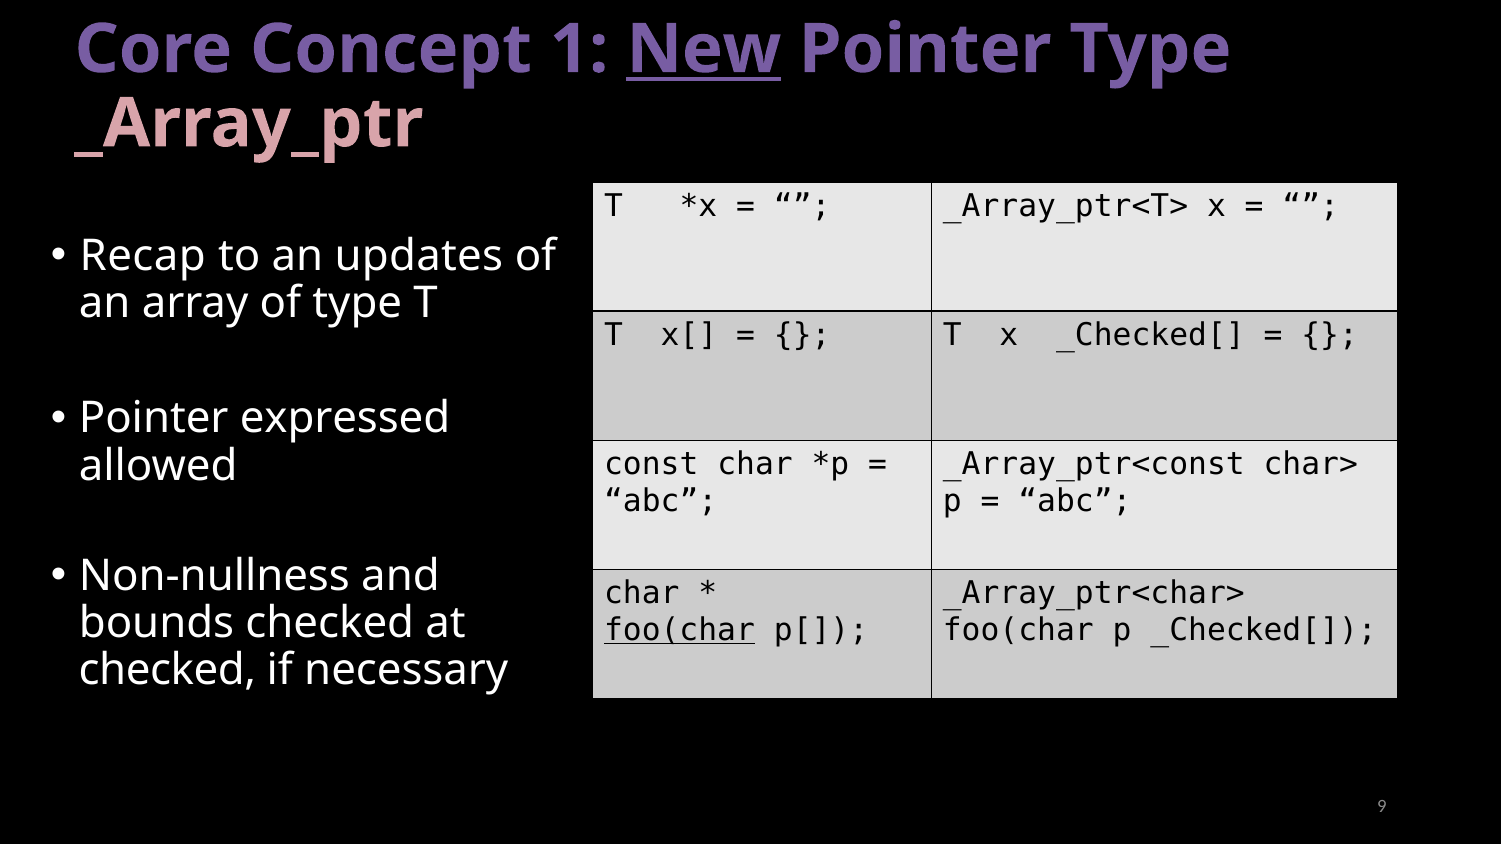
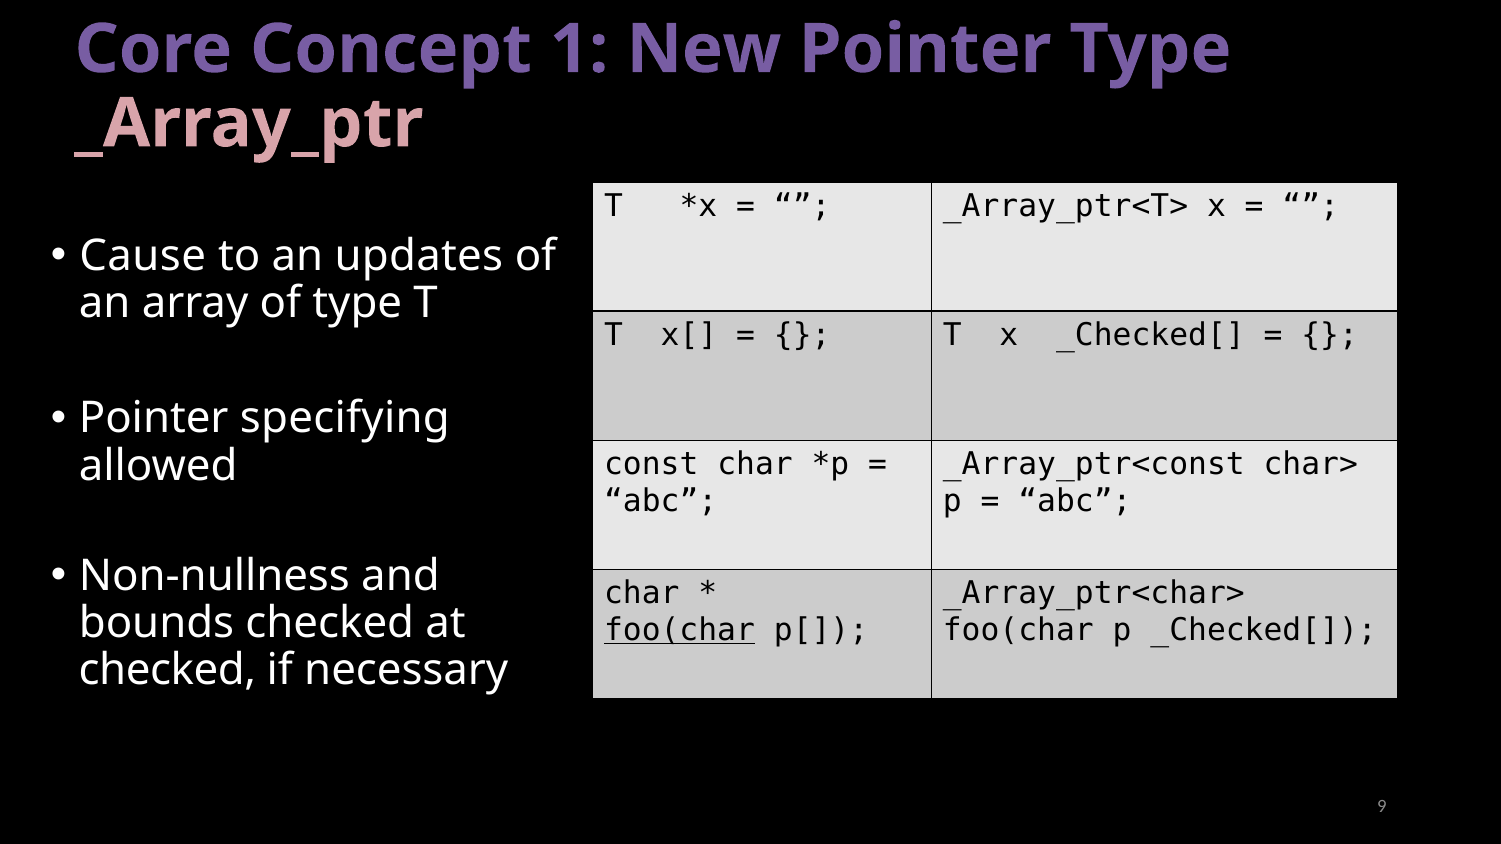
New underline: present -> none (704, 49)
Recap: Recap -> Cause (143, 256)
expressed: expressed -> specifying (345, 419)
